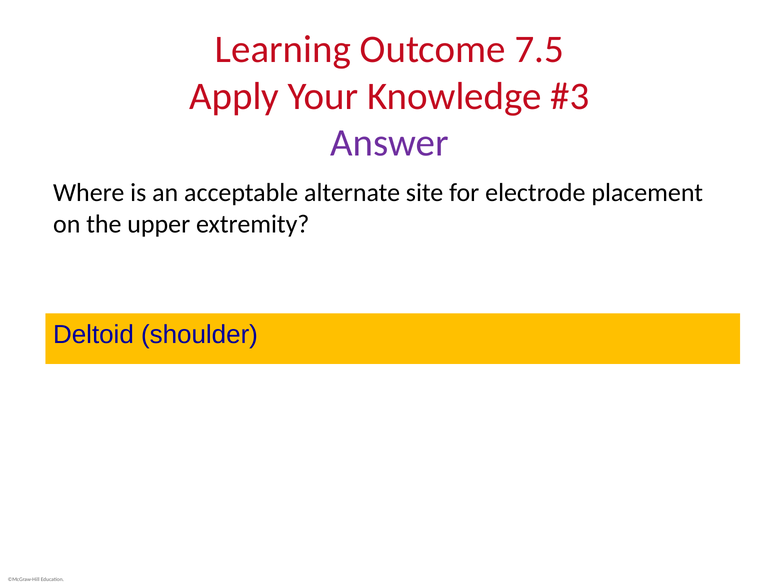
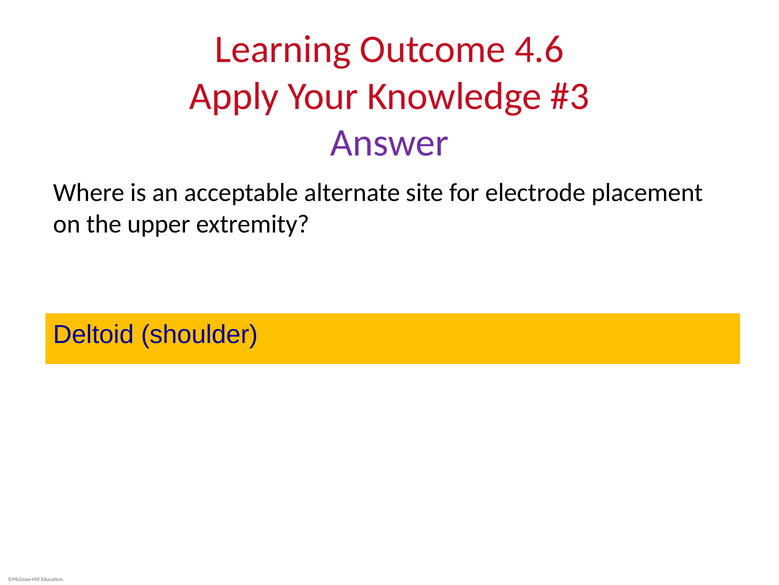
7.5: 7.5 -> 4.6 (539, 49)
